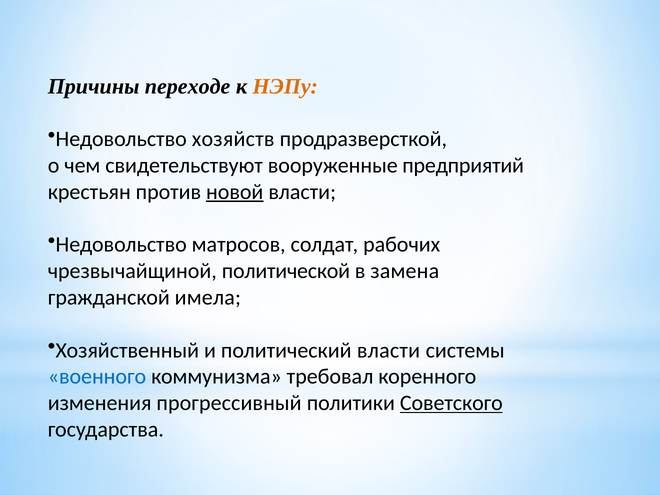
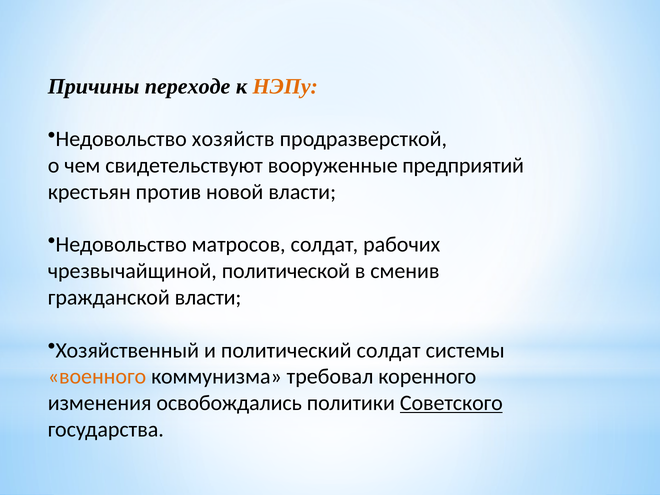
новой underline: present -> none (235, 192)
замена: замена -> сменив (405, 271)
гражданской имела: имела -> власти (208, 298)
политический власти: власти -> солдат (389, 350)
военного colour: blue -> orange (97, 377)
прогрессивный: прогрессивный -> освобождались (229, 403)
